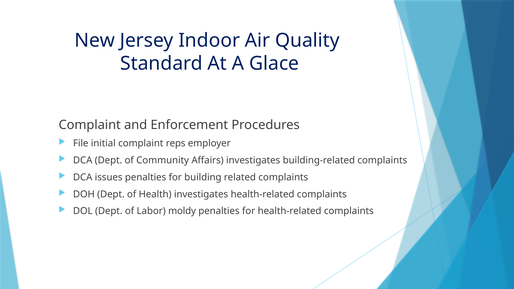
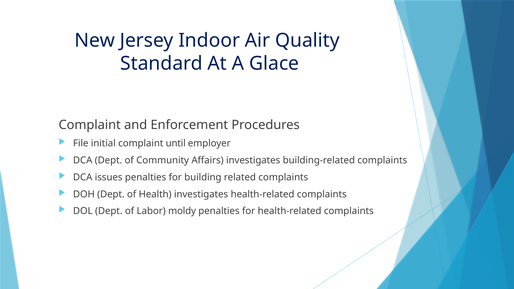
reps: reps -> until (176, 144)
